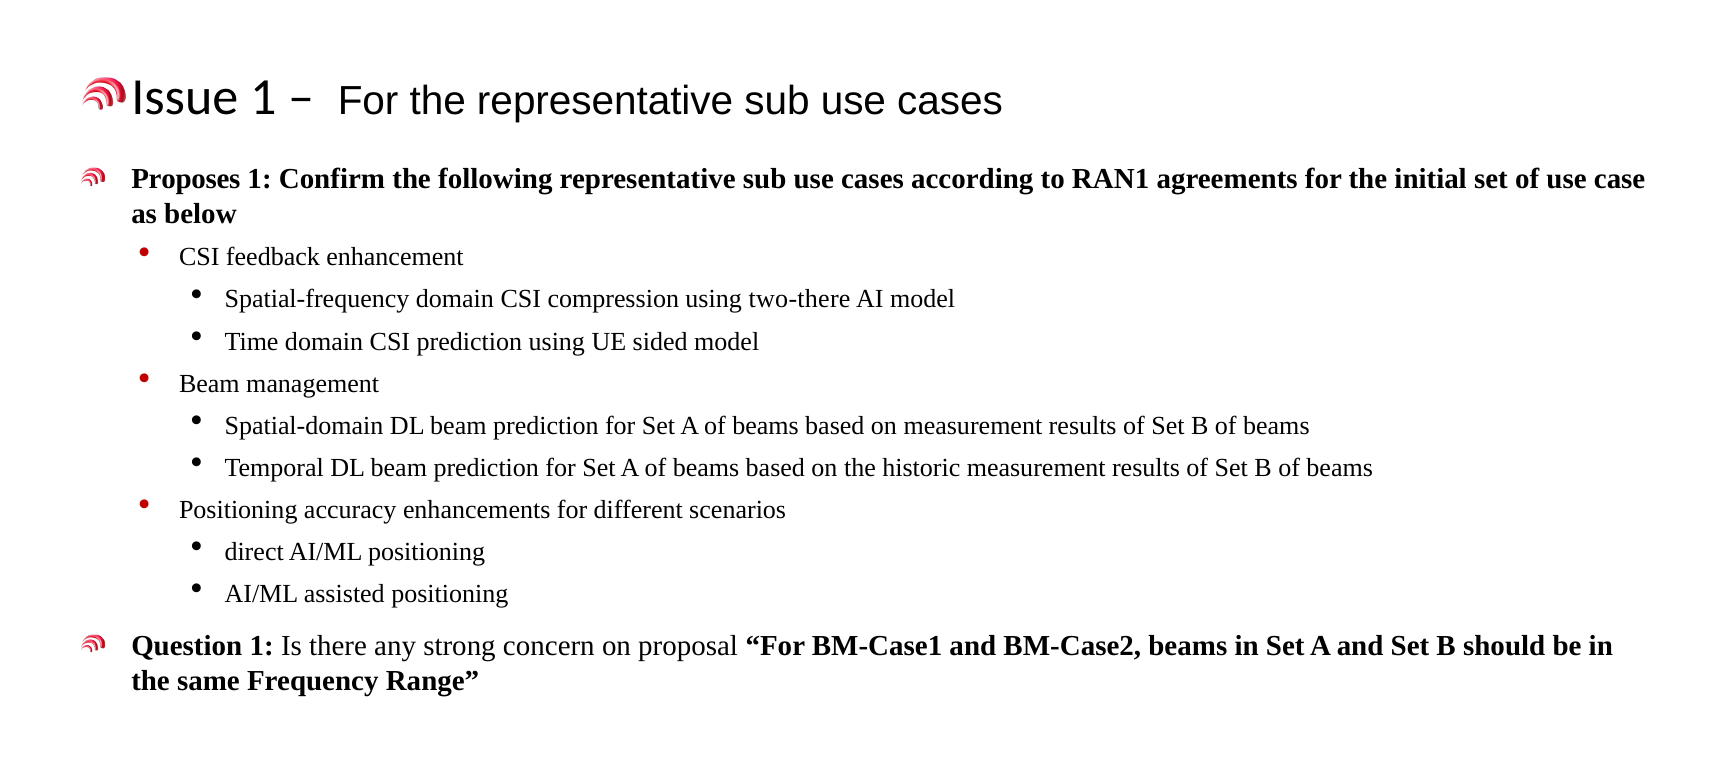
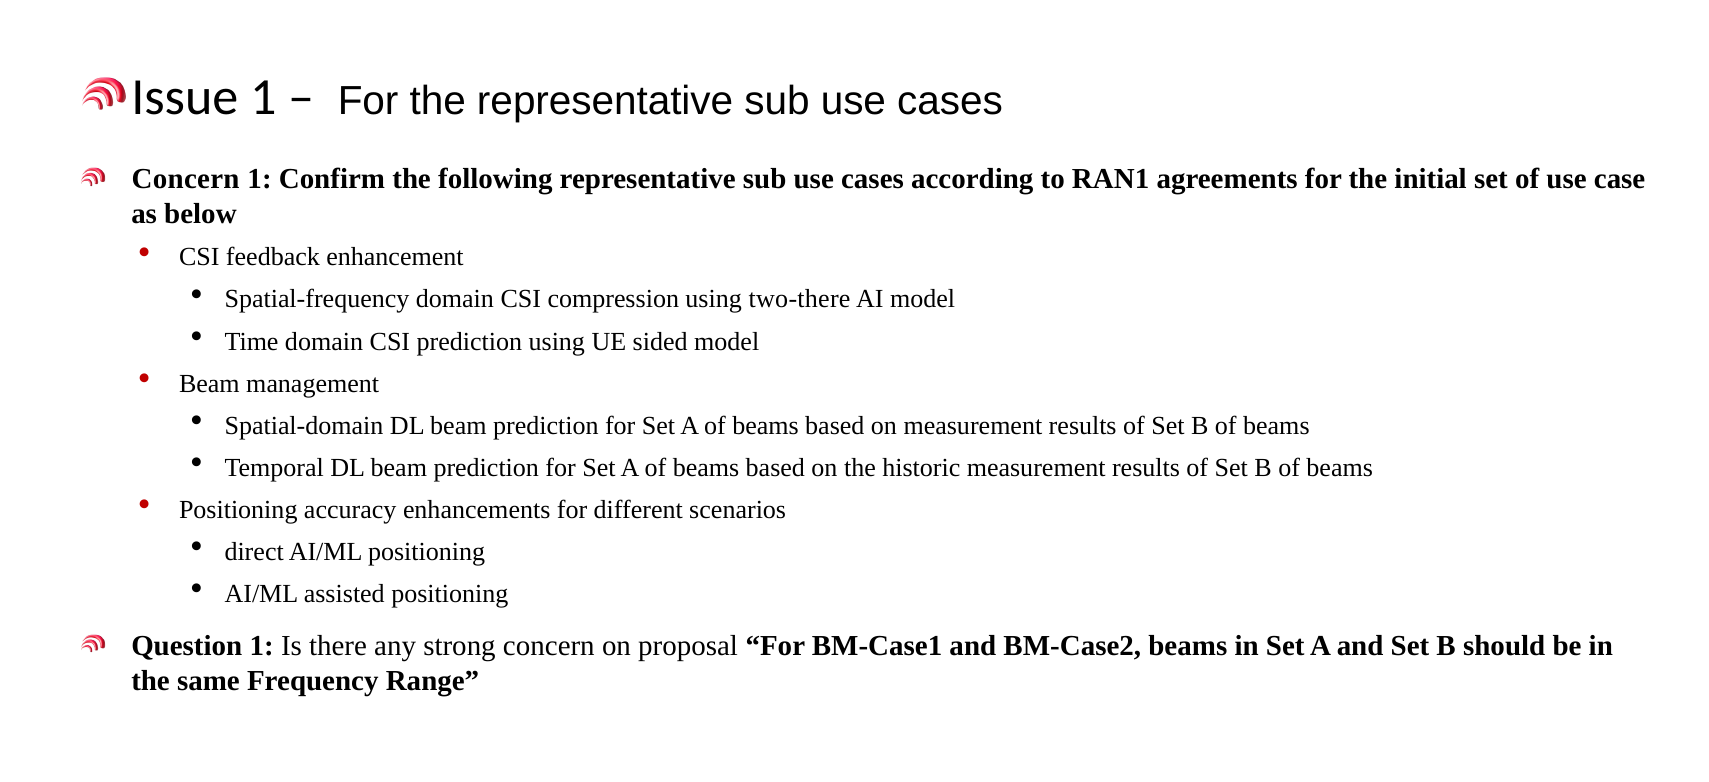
Proposes: Proposes -> Concern (186, 179)
